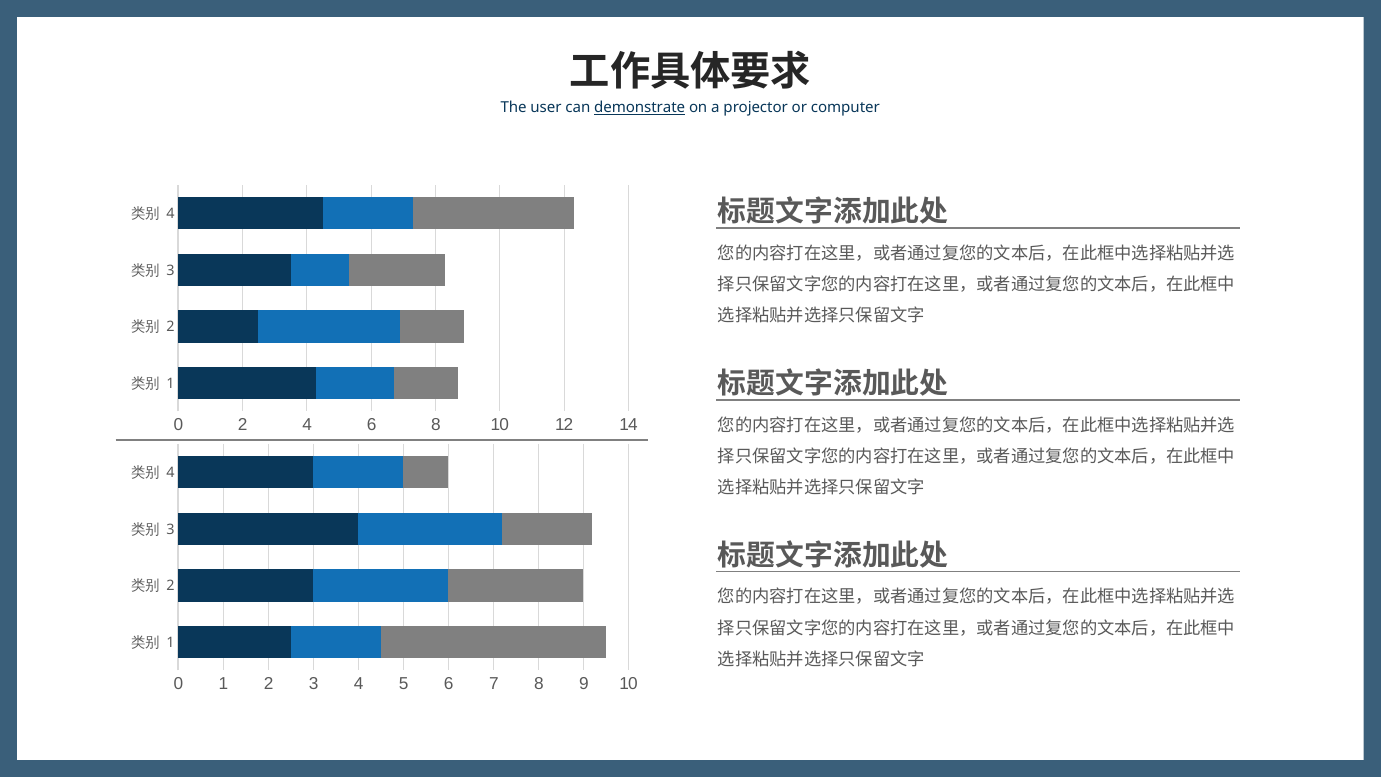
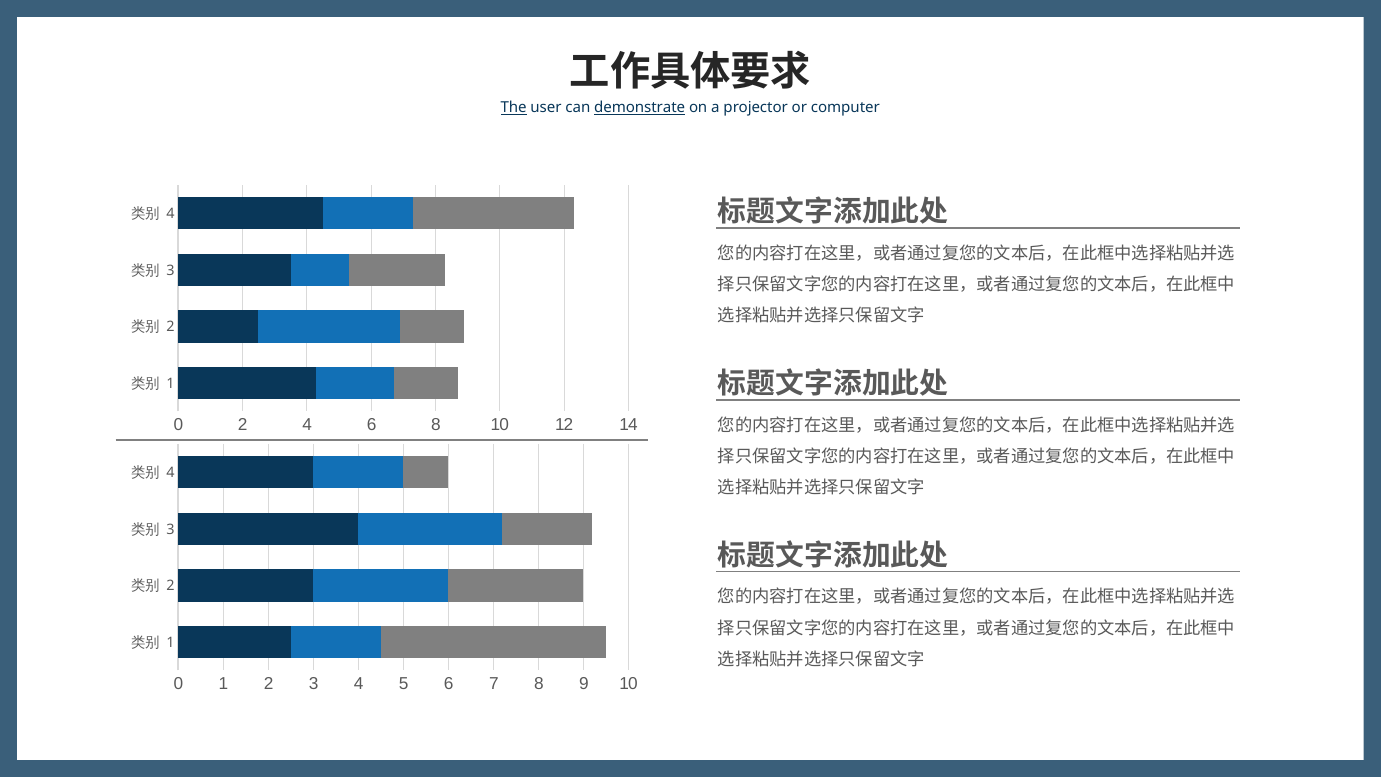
The underline: none -> present (514, 108)
